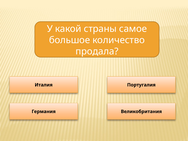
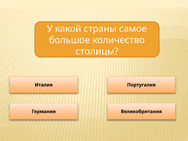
продала: продала -> столицы (97, 51)
